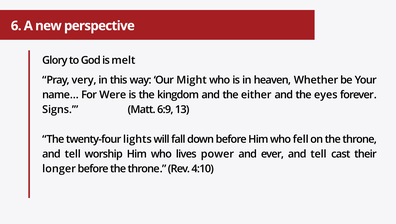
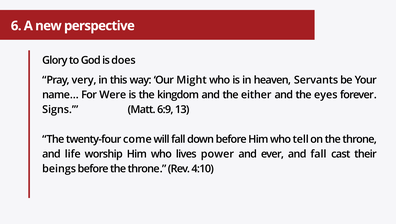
melt: melt -> does (123, 60)
Whether: Whether -> Servants (316, 80)
lights: lights -> come (137, 139)
fell: fell -> tell (301, 139)
tell: tell -> life (73, 154)
ever and tell: tell -> fall (318, 154)
longer: longer -> beings (59, 168)
